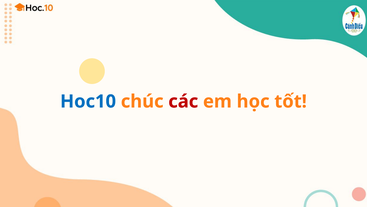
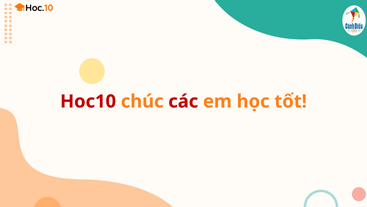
Hoc10 colour: blue -> red (88, 101)
